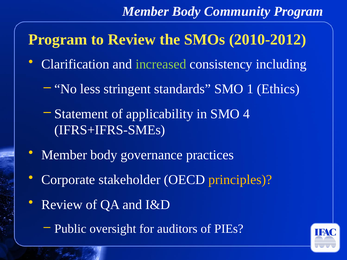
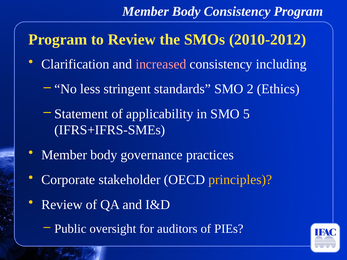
Body Community: Community -> Consistency (237, 12)
increased colour: light green -> pink (161, 64)
1: 1 -> 2 (250, 89)
4: 4 -> 5 (246, 114)
